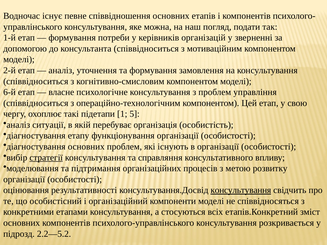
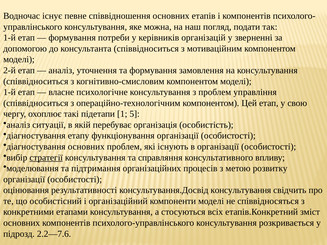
6-й: 6-й -> 1-й (9, 92)
консультування underline: present -> none (241, 190)
2.2—5.2: 2.2—5.2 -> 2.2—7.6 (54, 234)
